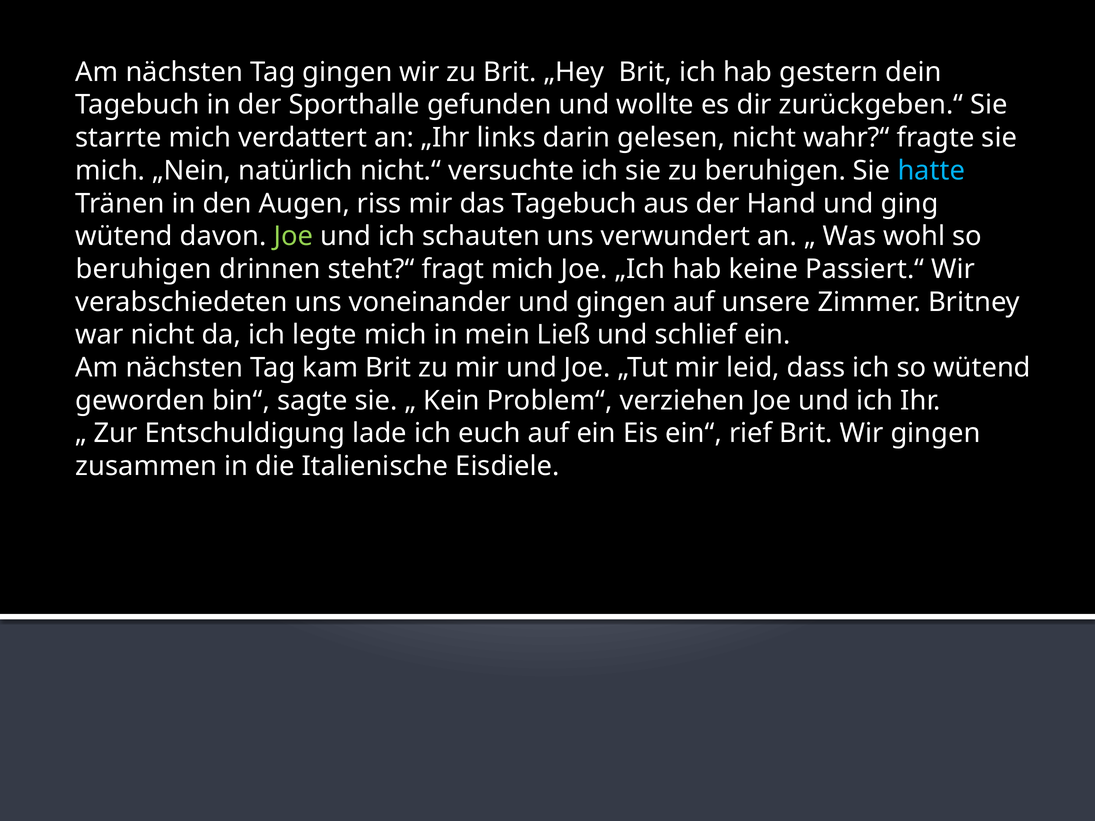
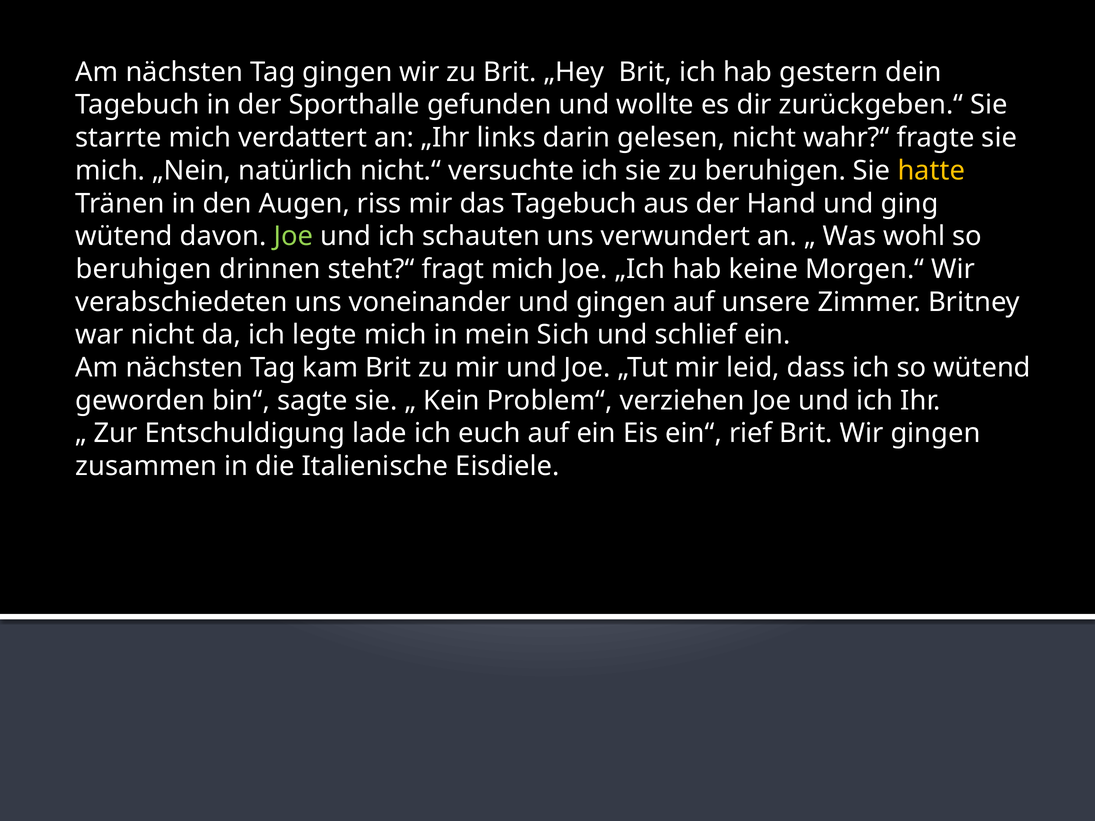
hatte colour: light blue -> yellow (931, 171)
Passiert.“: Passiert.“ -> Morgen.“ (865, 269)
Ließ: Ließ -> Sich (563, 335)
